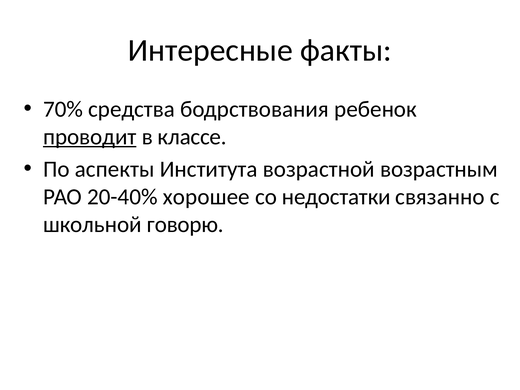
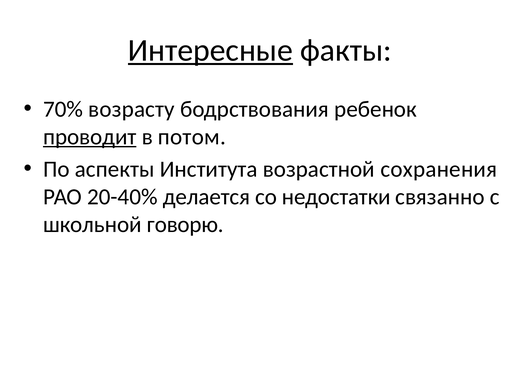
Интересные underline: none -> present (210, 50)
средства: средства -> возрасту (131, 109)
классе: классе -> потом (192, 137)
возрастным: возрастным -> сохранения (439, 169)
хорошее: хорошее -> делается (206, 197)
